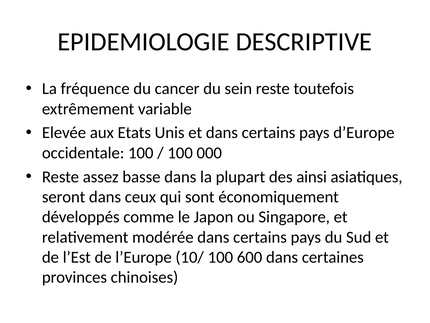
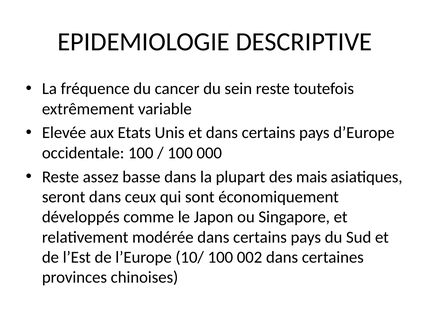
ainsi: ainsi -> mais (312, 177)
600: 600 -> 002 (250, 257)
